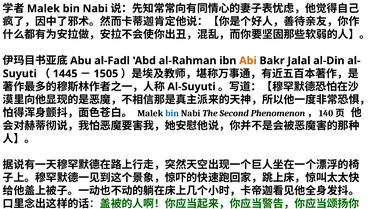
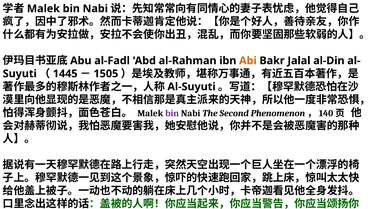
bin colour: blue -> purple (172, 113)
